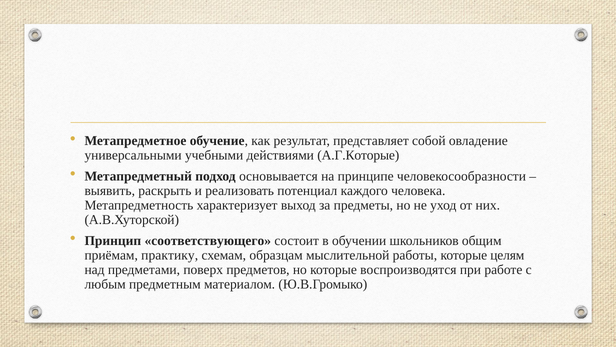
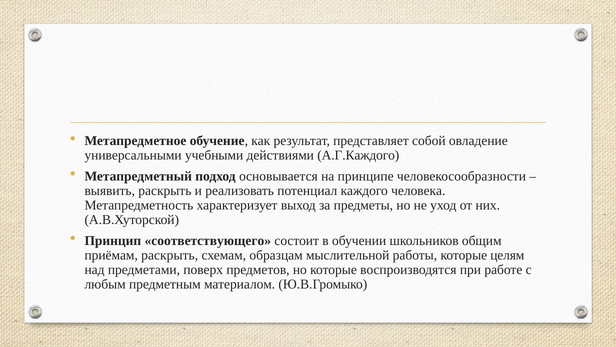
А.Г.Которые: А.Г.Которые -> А.Г.Каждого (358, 155)
приёмам практику: практику -> раскрыть (170, 255)
